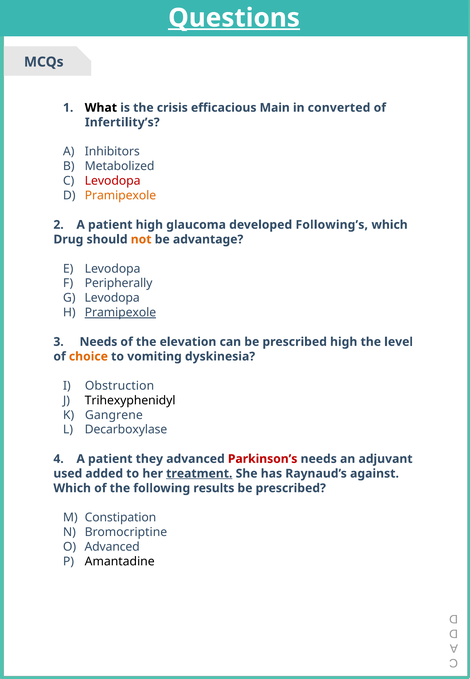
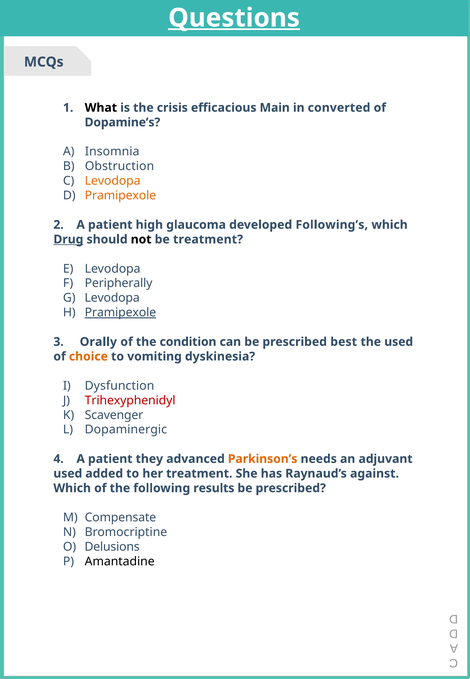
Infertility’s: Infertility’s -> Dopamine’s (122, 122)
Inhibitors: Inhibitors -> Insomnia (112, 152)
Metabolized: Metabolized -> Obstruction (120, 166)
Levodopa colour: red -> orange (113, 181)
Drug underline: none -> present (68, 239)
not colour: orange -> black (141, 239)
be advantage: advantage -> treatment (208, 239)
3 Needs: Needs -> Orally (98, 342)
elevation: elevation -> condition (188, 342)
prescribed high: high -> best (344, 342)
the level: level -> used (399, 342)
Obstruction: Obstruction -> Dysfunction (120, 386)
Trihexyphenidyl colour: black -> red (130, 400)
Gangrene: Gangrene -> Scavenger (114, 415)
Decarboxylase: Decarboxylase -> Dopaminergic (126, 430)
Parkinson’s colour: red -> orange (263, 459)
treatment underline: present -> none (199, 473)
Constipation: Constipation -> Compensate (120, 517)
Advanced: Advanced -> Delusions (112, 547)
